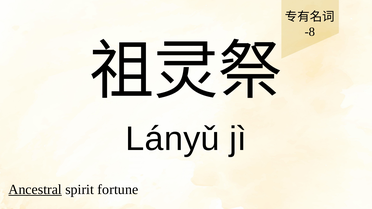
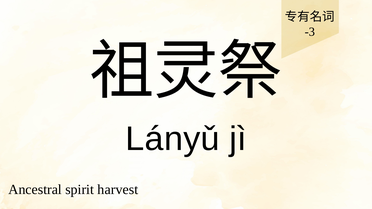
-8: -8 -> -3 (310, 32)
Ancestral underline: present -> none (35, 190)
fortune: fortune -> harvest (118, 190)
